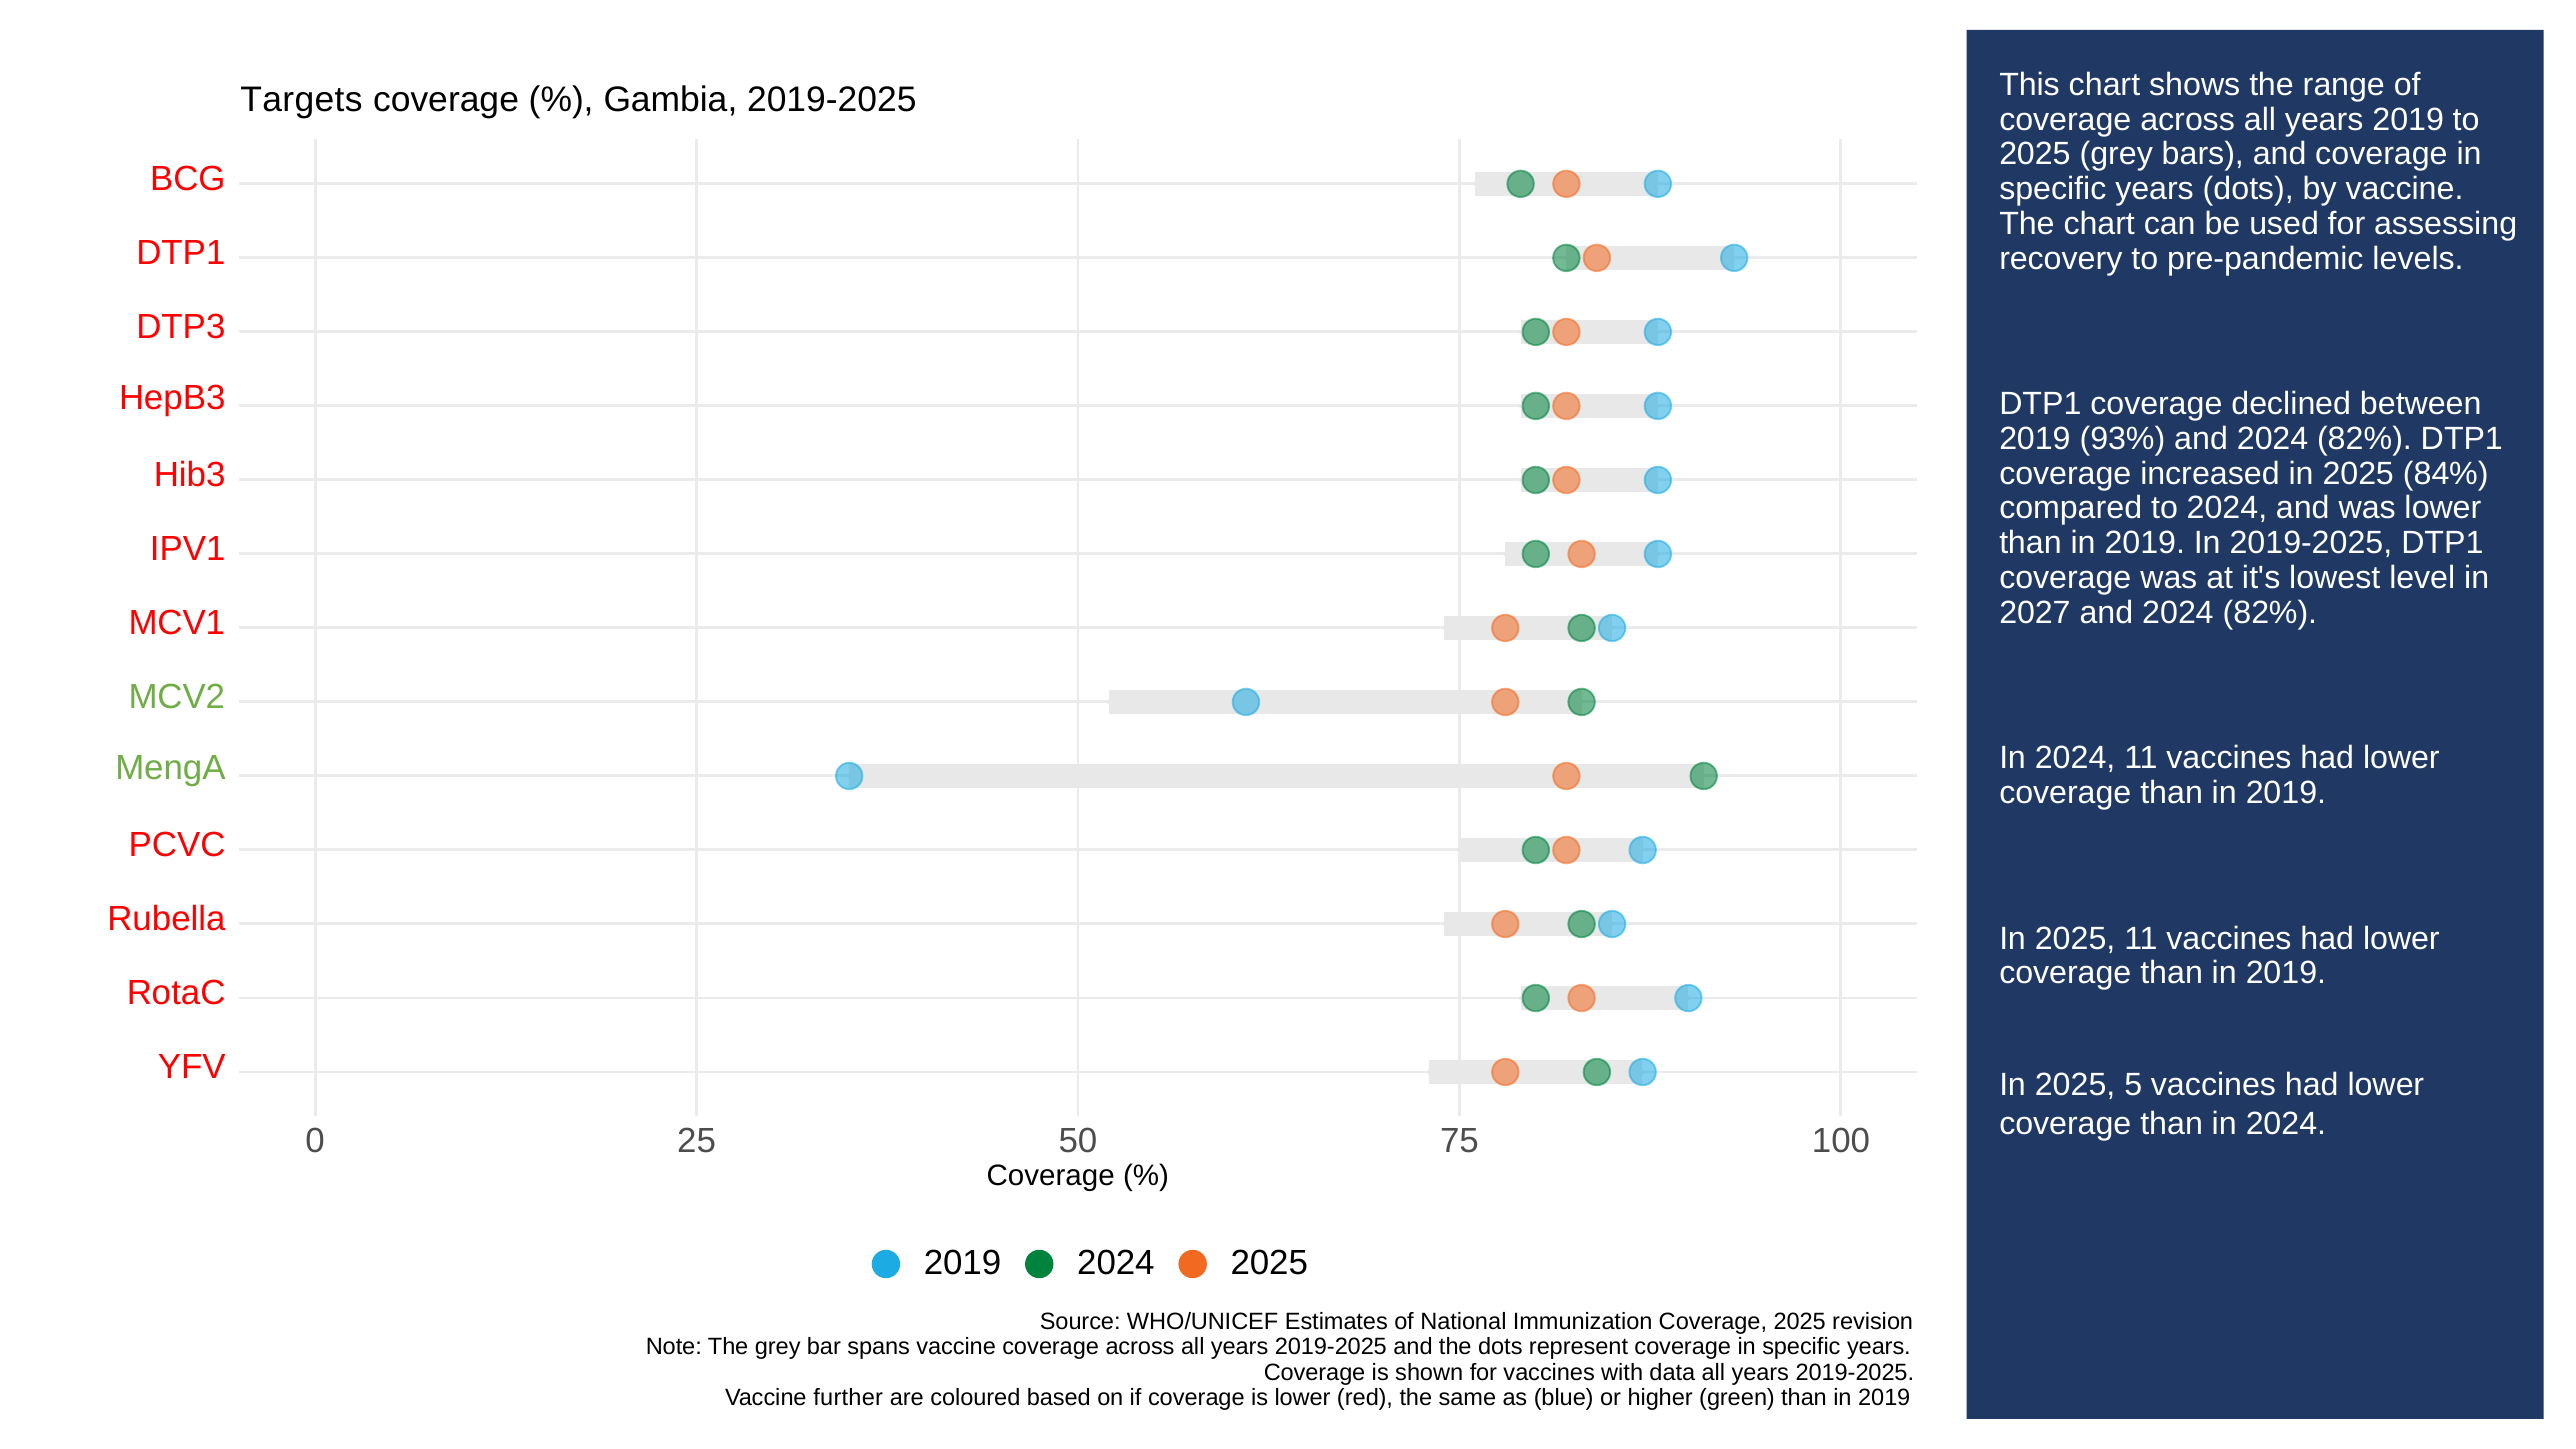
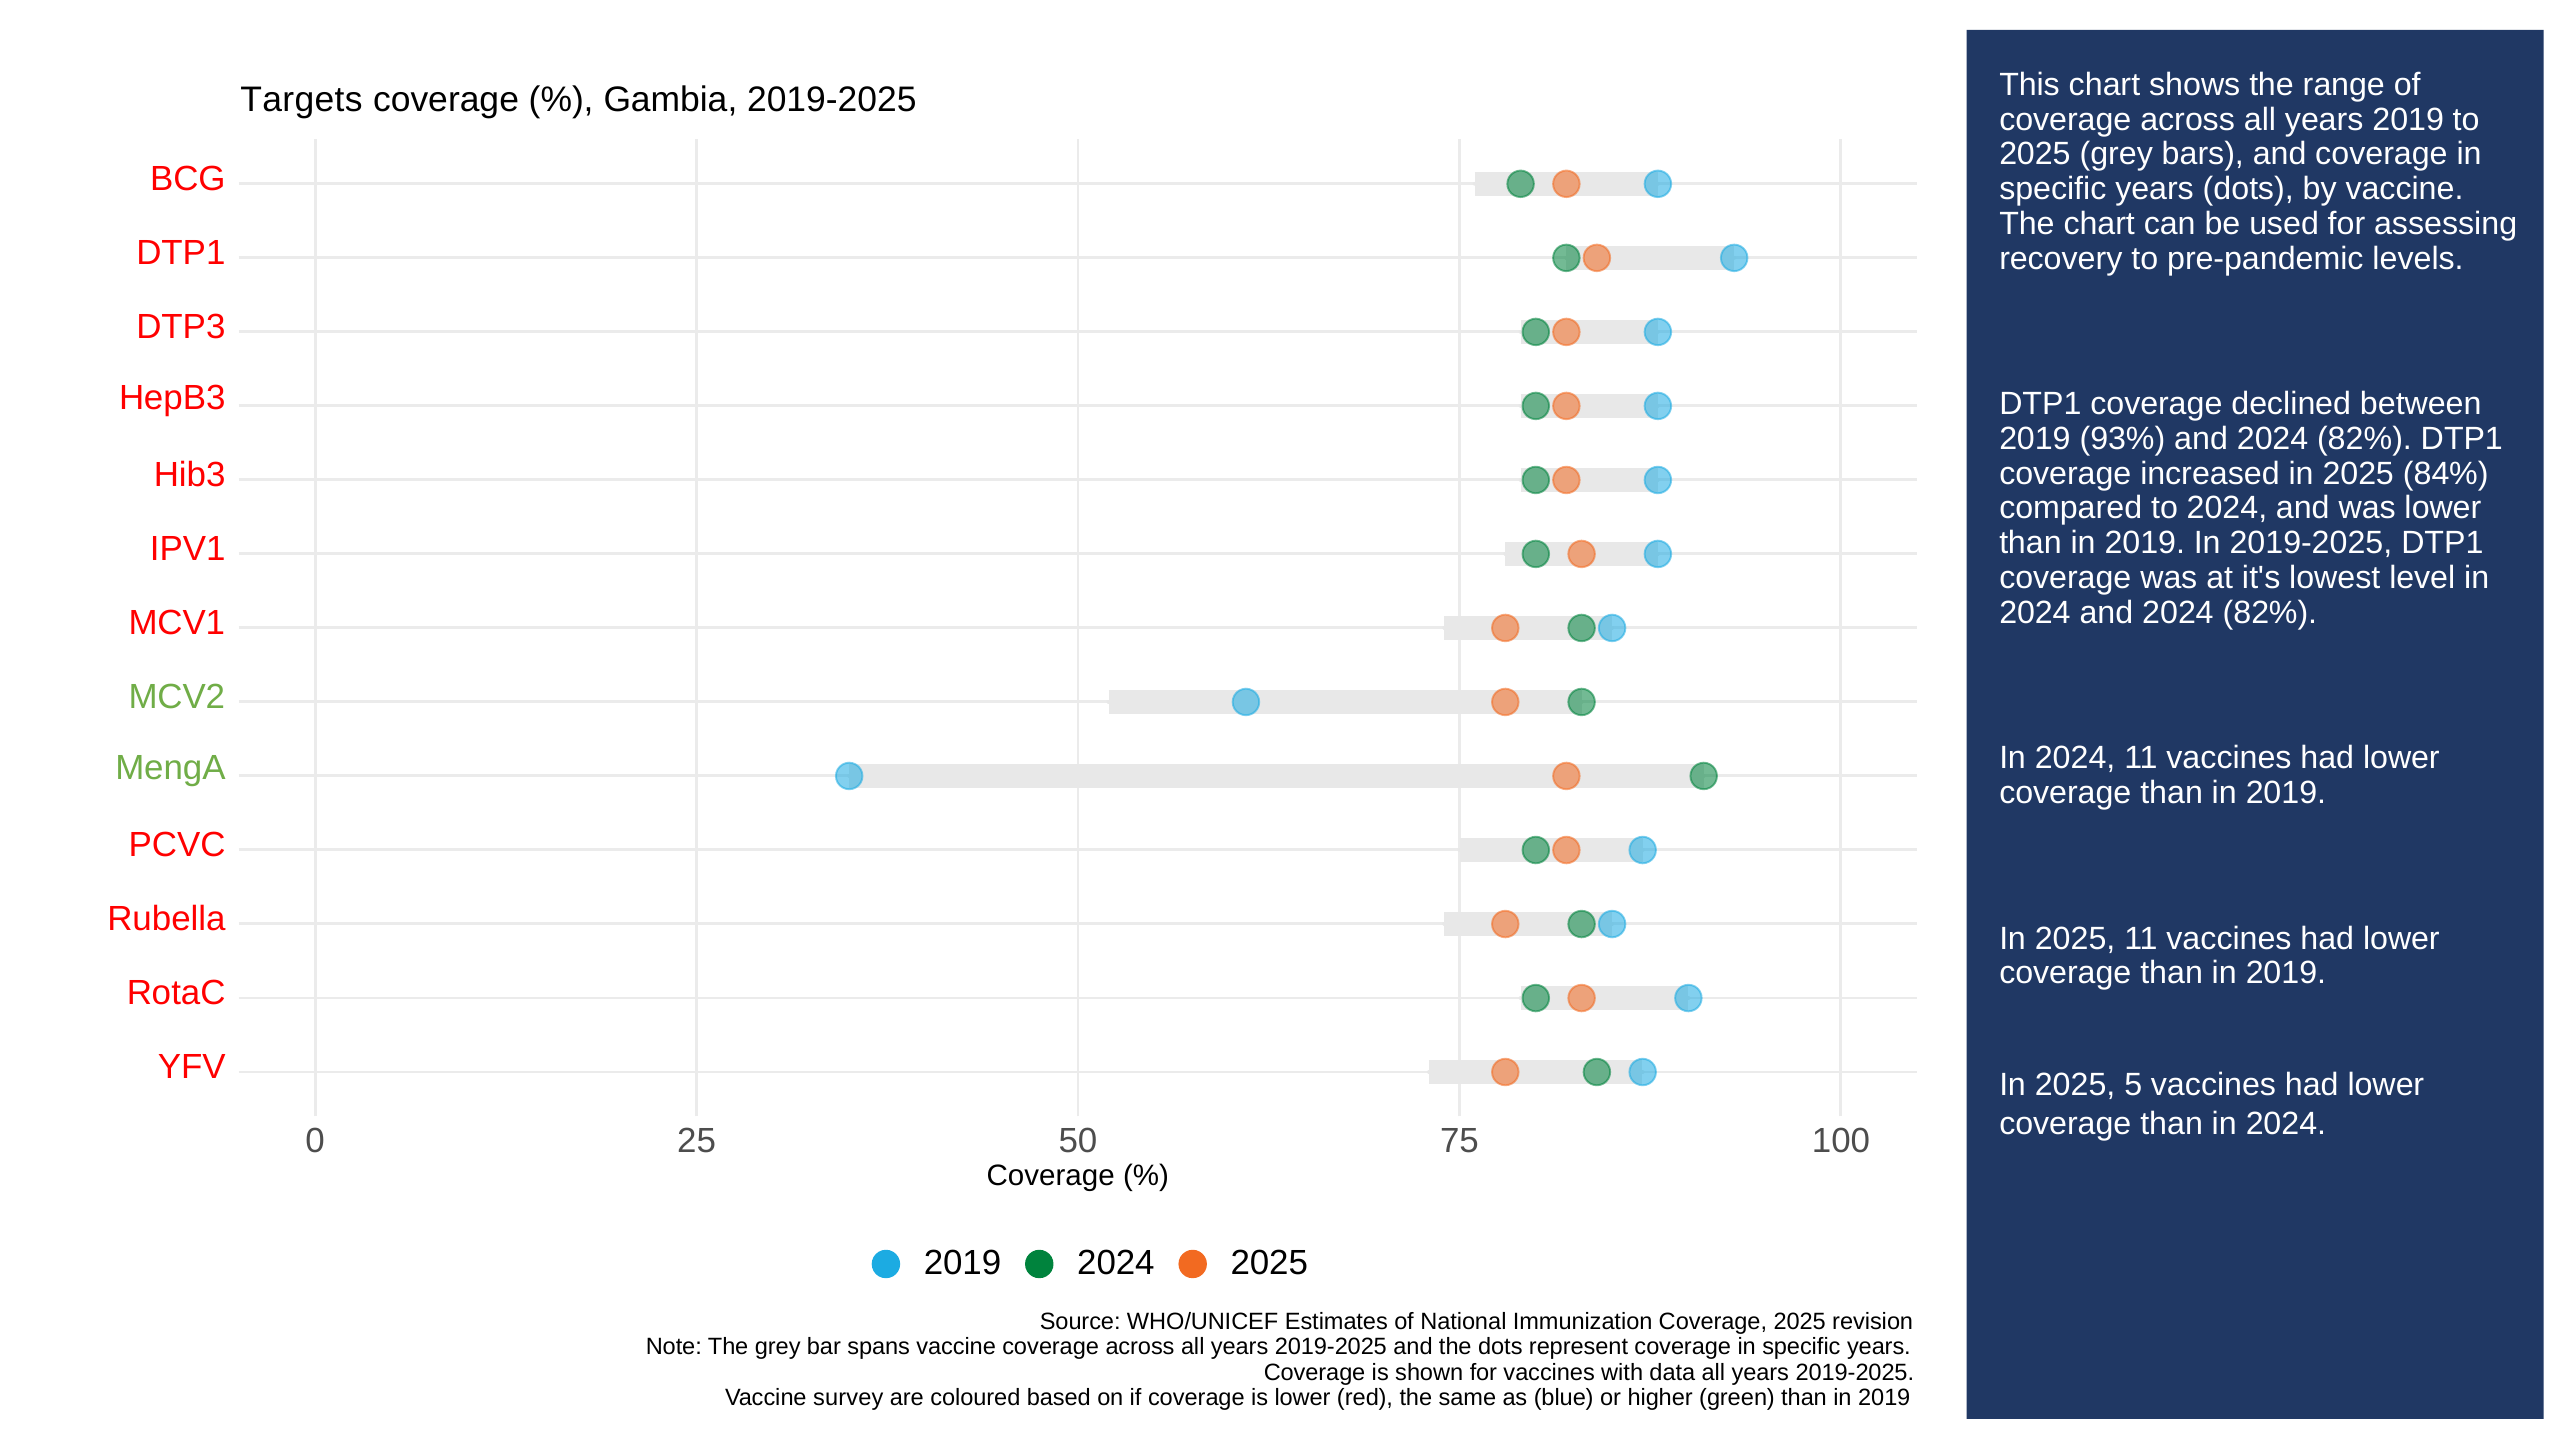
2027: 2027 -> 2024 (2035, 613)
further: further -> survey (848, 1398)
